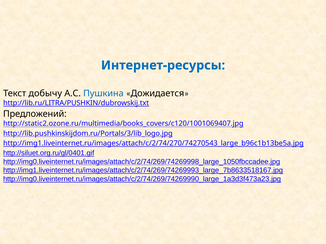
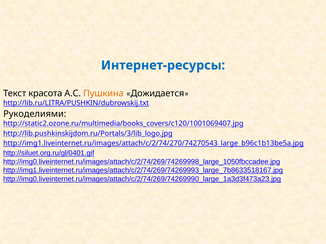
добычу: добычу -> красота (45, 93)
Пушкина colour: blue -> orange (103, 93)
Предложений: Предложений -> Рукоделиями (35, 114)
